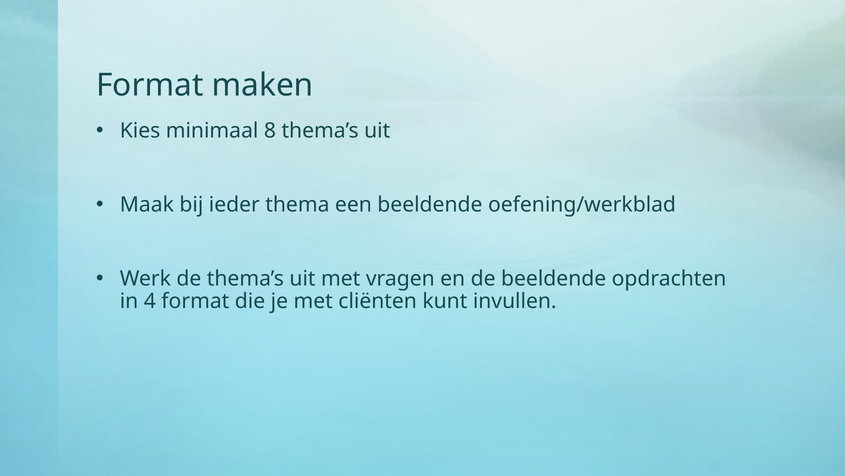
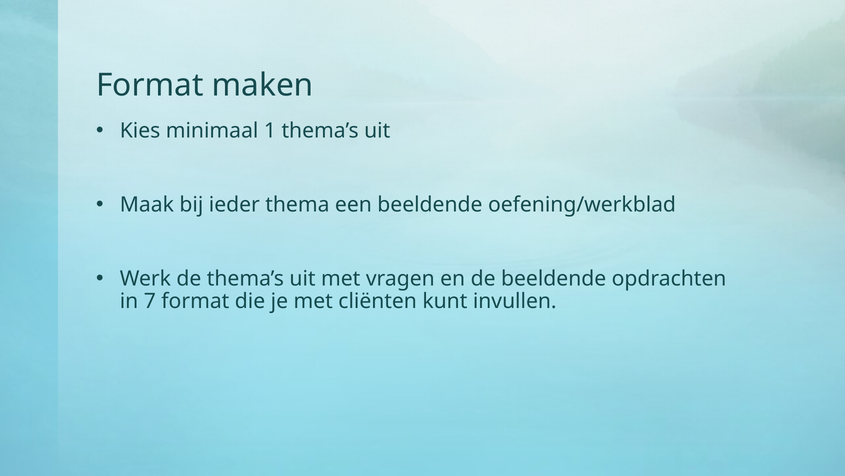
8: 8 -> 1 (270, 131)
4: 4 -> 7 (150, 301)
